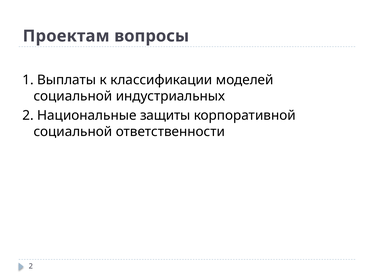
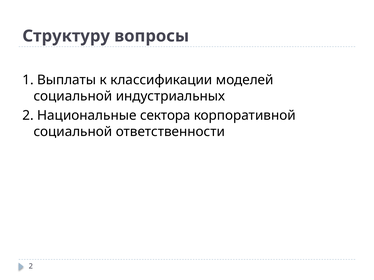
Проектам: Проектам -> Структуру (66, 36)
защиты: защиты -> сектора (165, 116)
